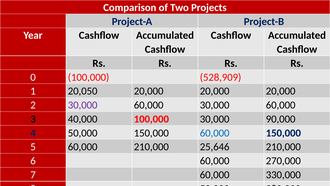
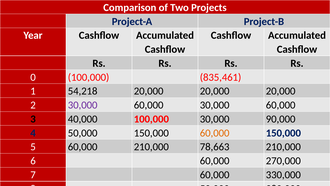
528,909: 528,909 -> 835,461 (221, 77)
20,050: 20,050 -> 54,218 (83, 91)
60,000 colour: blue -> orange (215, 133)
25,646: 25,646 -> 78,663 (215, 147)
